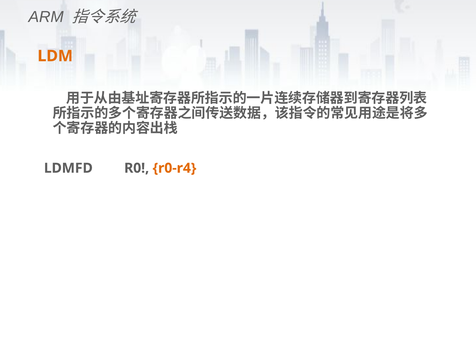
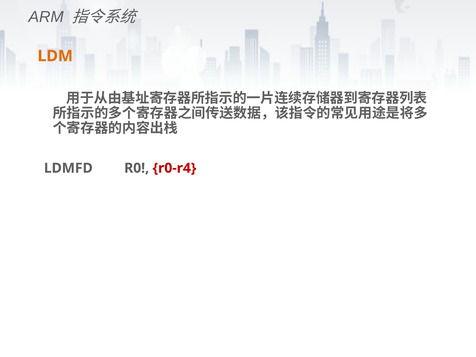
r0-r4 colour: orange -> red (174, 168)
